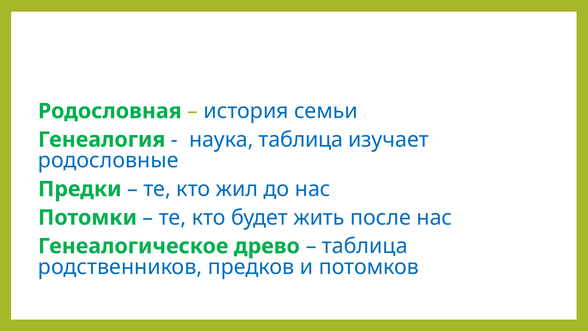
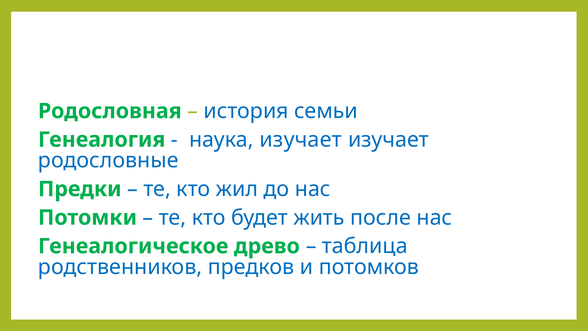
наука таблица: таблица -> изучает (301, 140)
